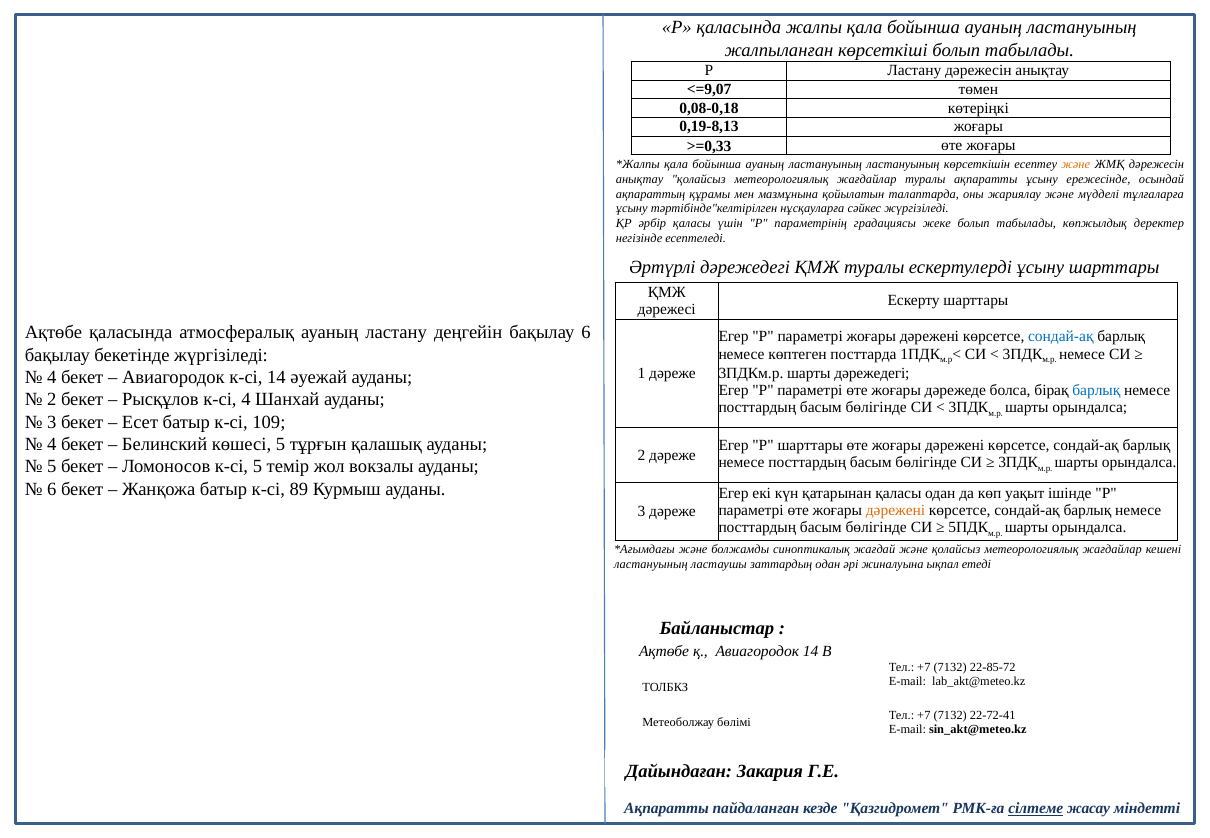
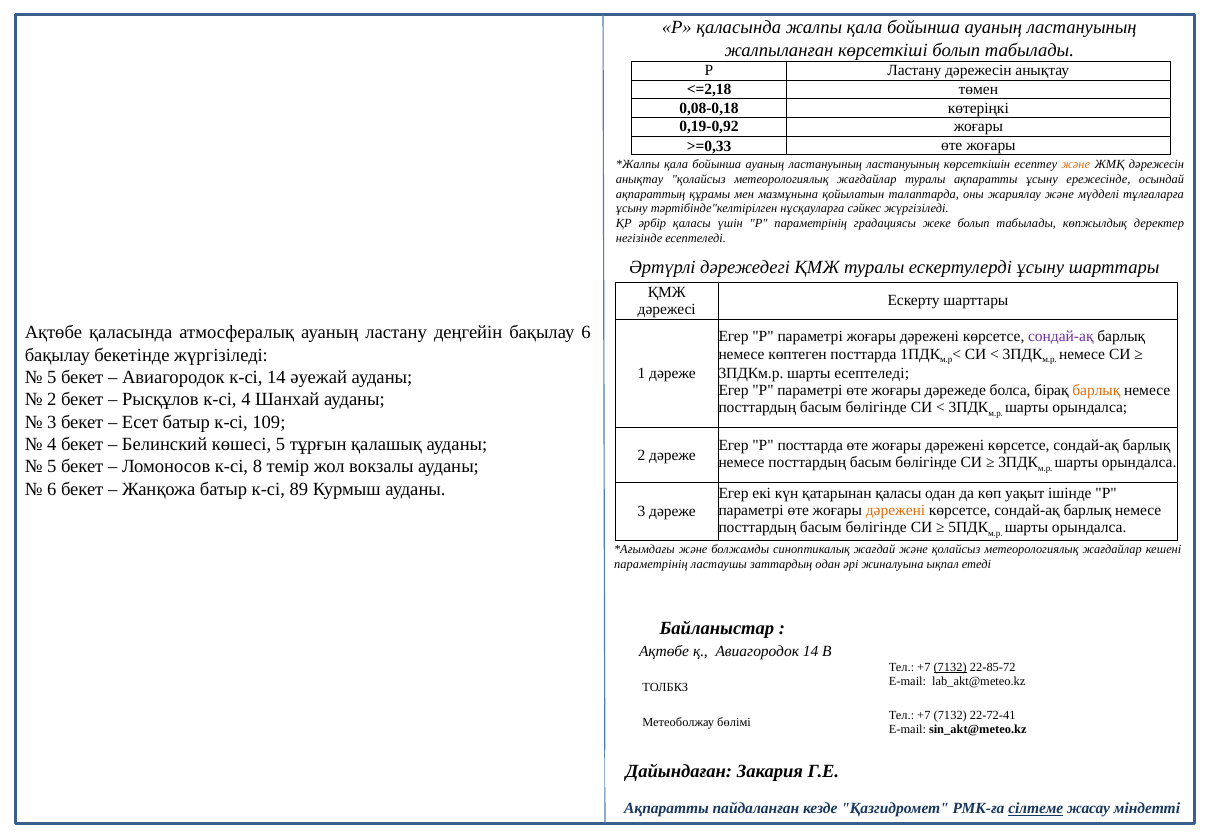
<=9,07: <=9,07 -> <=2,18 (709, 89)
0,19-8,13: 0,19-8,13 -> 0,19-0,92 (709, 127)
сондай-ақ colour: blue -> purple (1061, 337)
шарты дәрежедегі: дәрежедегі -> есептеледі (872, 373)
4: 4 -> 5 (52, 377)
барлық colour: blue -> orange (1096, 391)
Р шарттары: шарттары -> посттарда (810, 445)
к-сі 5: 5 -> 8 (257, 467)
ластануының: ластануының -> параметрінің (651, 564)
7132 underline: none -> present (950, 667)
